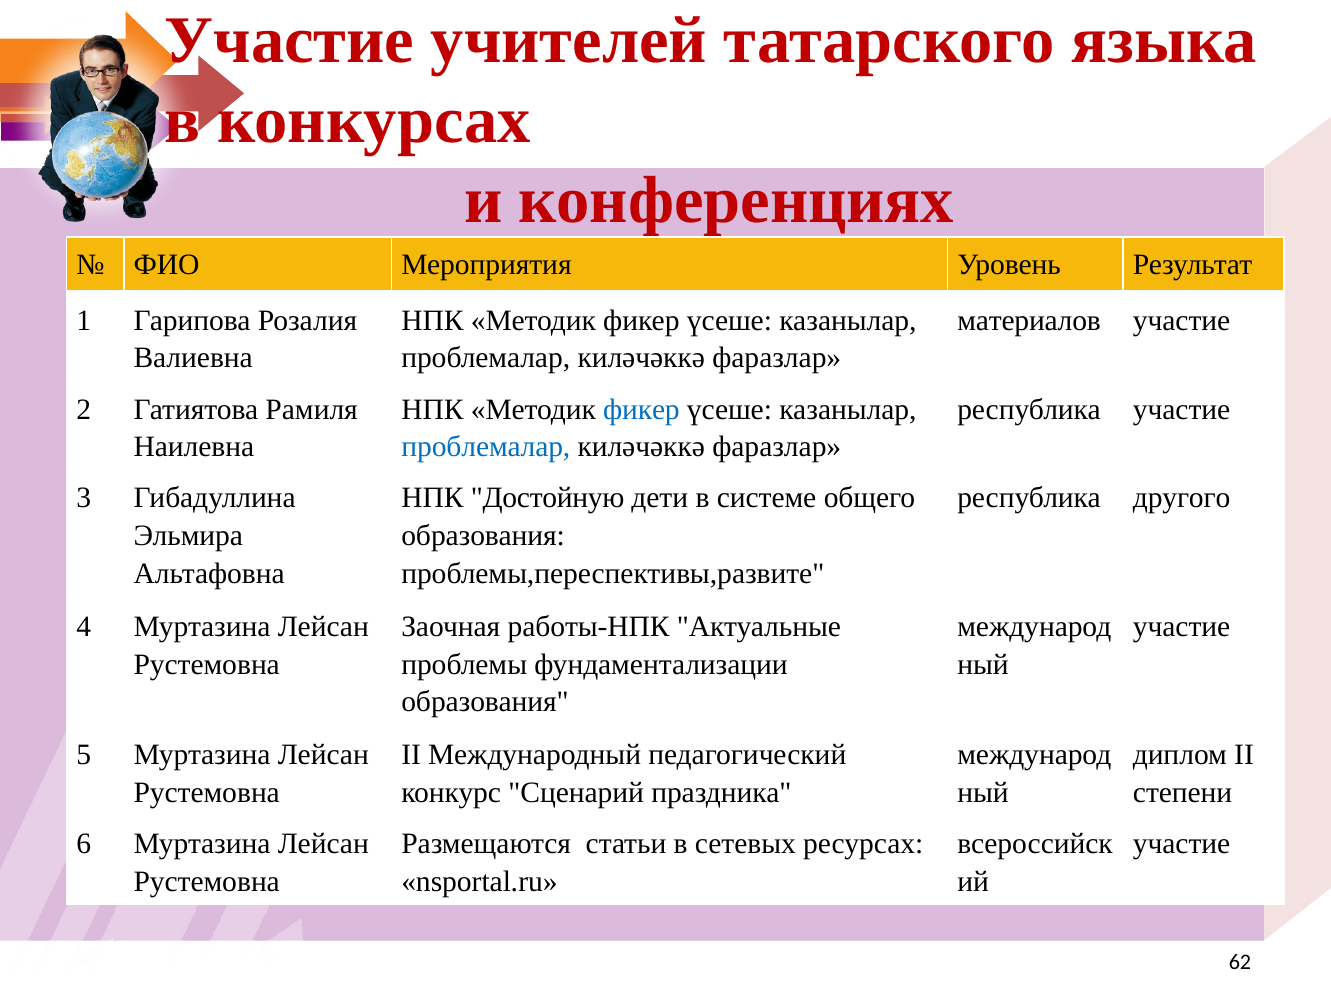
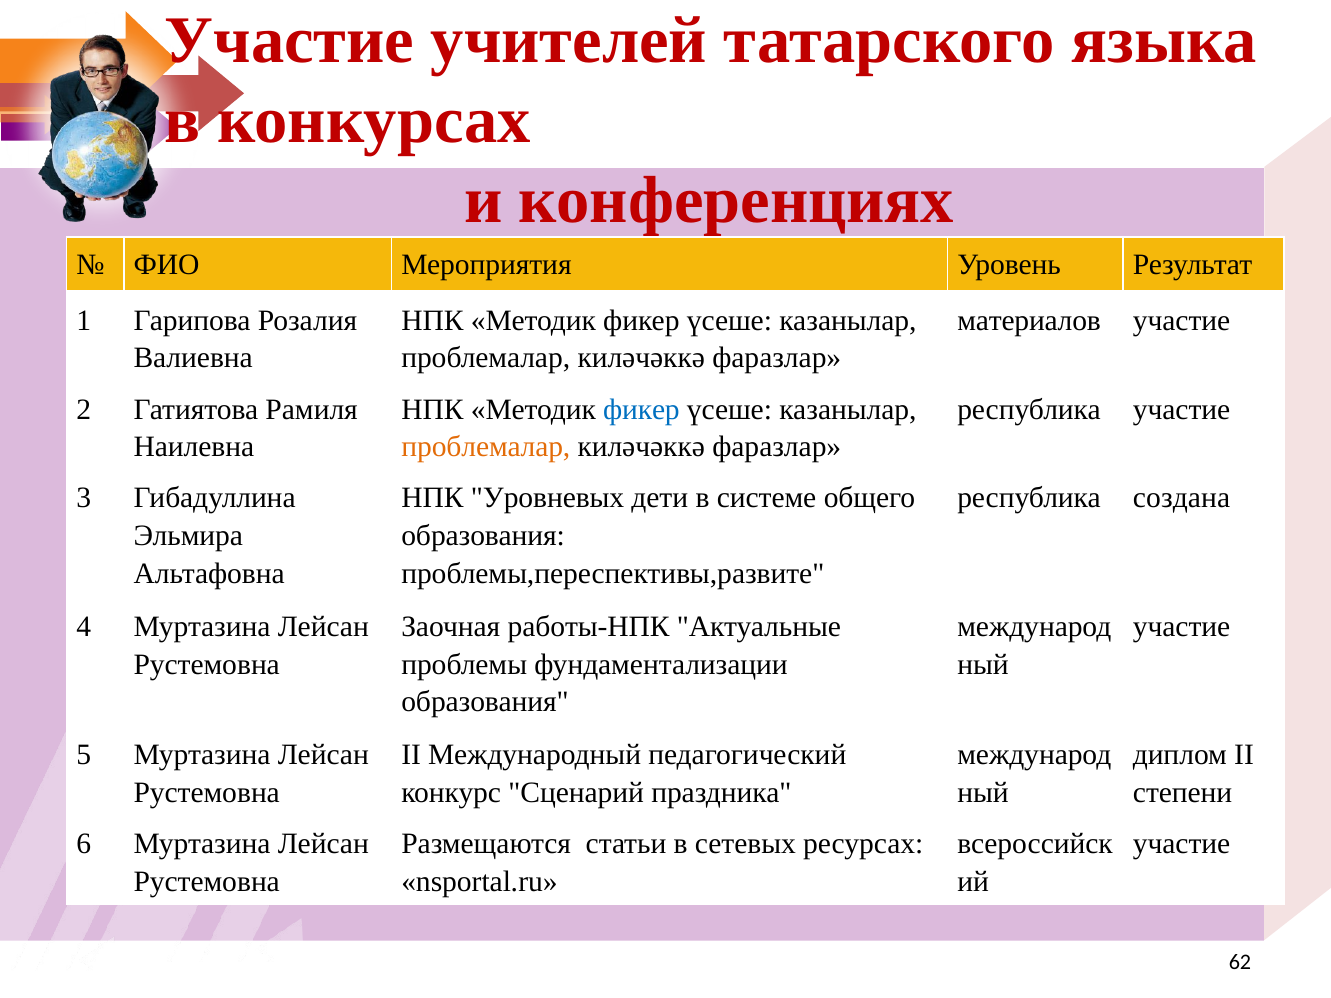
проблемалар colour: blue -> orange (486, 447)
Достойную: Достойную -> Уровневых (548, 498)
другого: другого -> создана (1182, 498)
